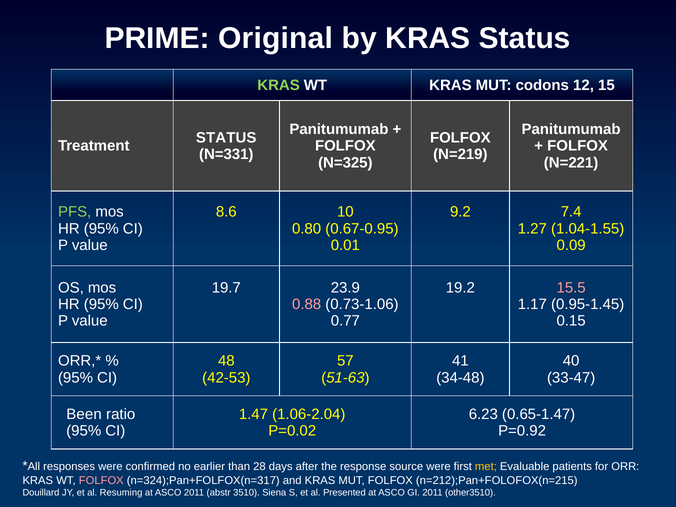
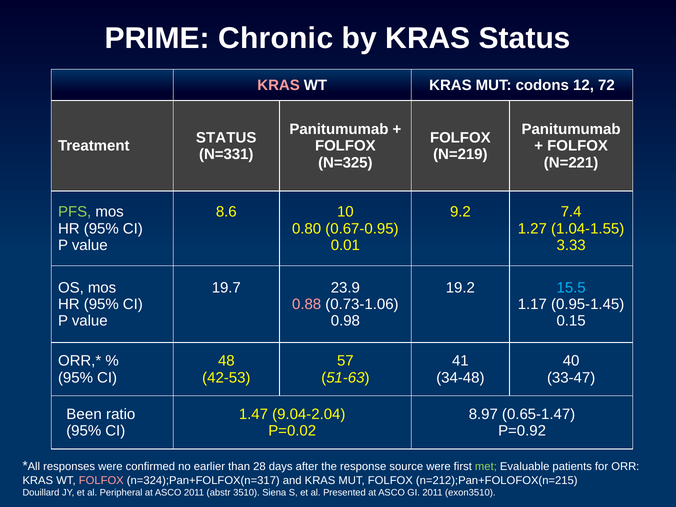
Original: Original -> Chronic (276, 38)
KRAS colour: light green -> pink (279, 85)
15: 15 -> 72 (606, 85)
0.09: 0.09 -> 3.33 (571, 245)
15.5 colour: pink -> light blue (571, 288)
0.77: 0.77 -> 0.98 (345, 321)
1.06-2.04: 1.06-2.04 -> 9.04-2.04 (309, 414)
6.23: 6.23 -> 8.97 (483, 414)
met colour: yellow -> light green (486, 466)
Resuming: Resuming -> Peripheral (121, 493)
other3510: other3510 -> exon3510 (470, 493)
